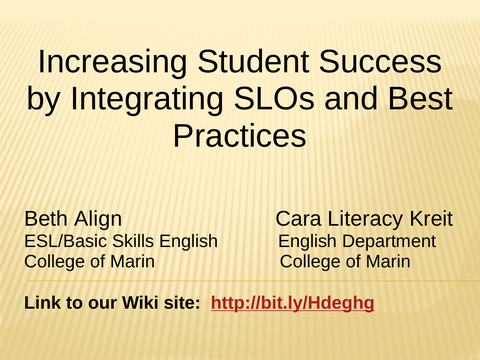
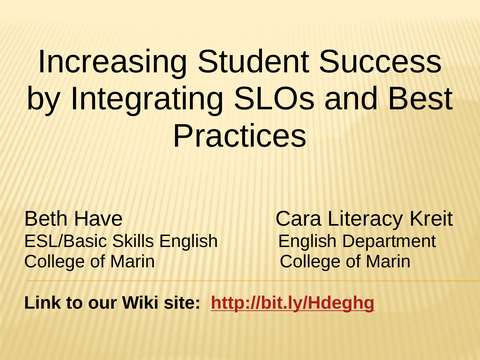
Align: Align -> Have (98, 219)
